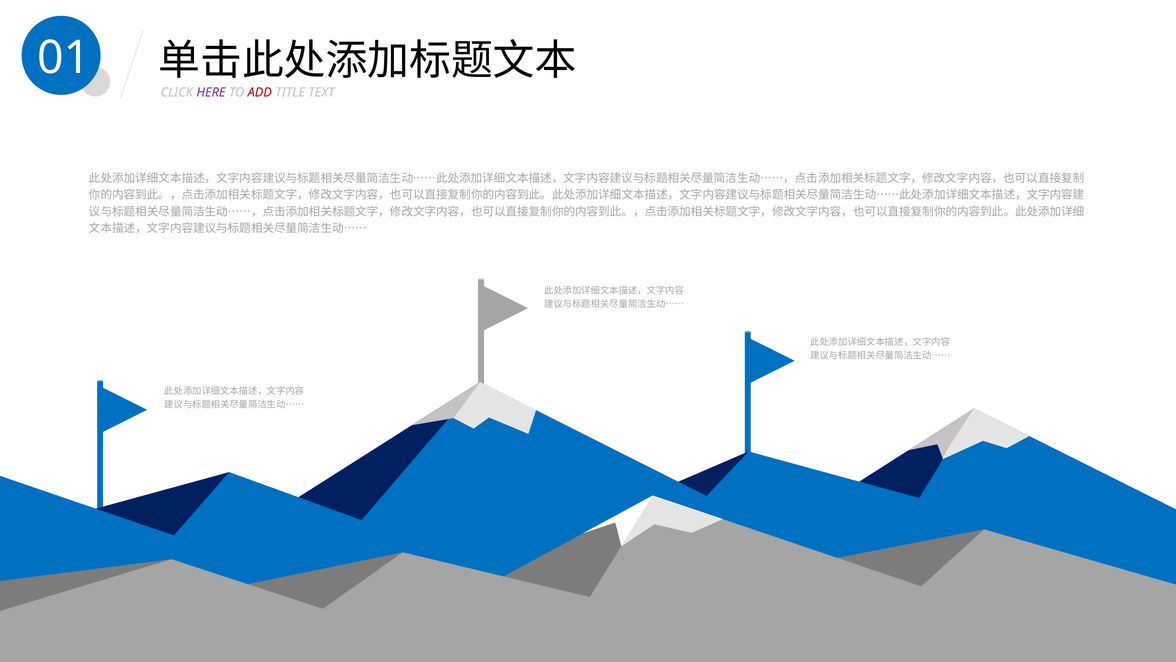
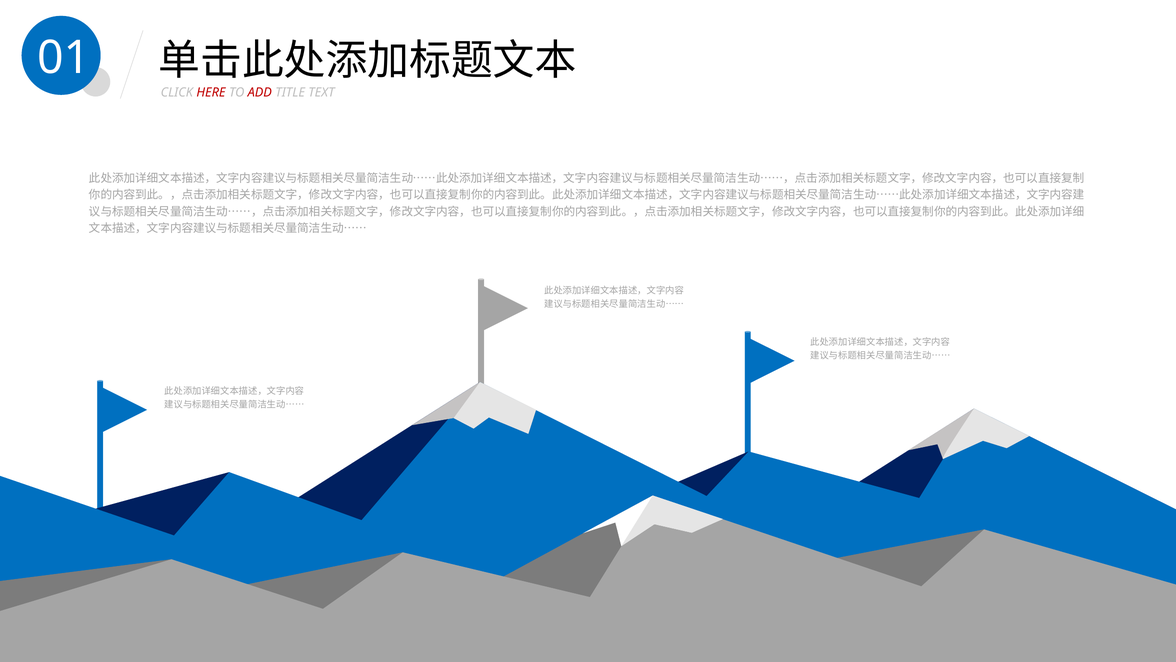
HERE colour: purple -> red (211, 93)
